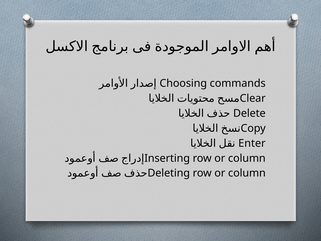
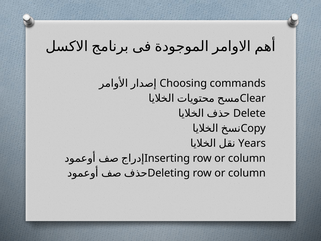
Enter: Enter -> Years (252, 143)
